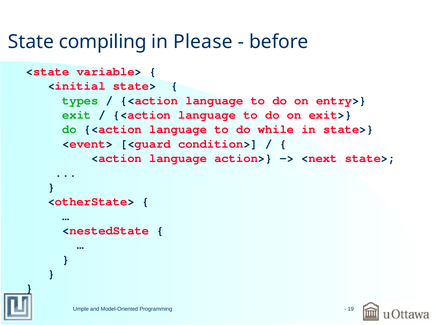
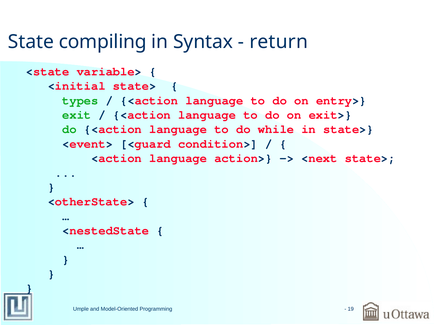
Please: Please -> Syntax (203, 42)
before: before -> return (279, 42)
